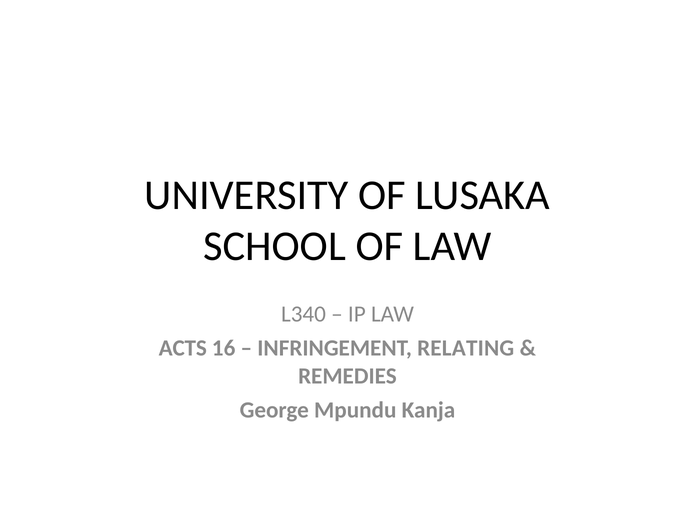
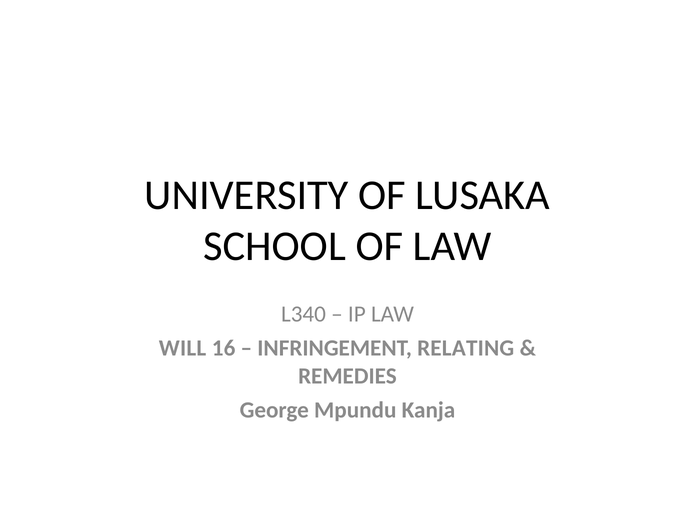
ACTS: ACTS -> WILL (183, 348)
